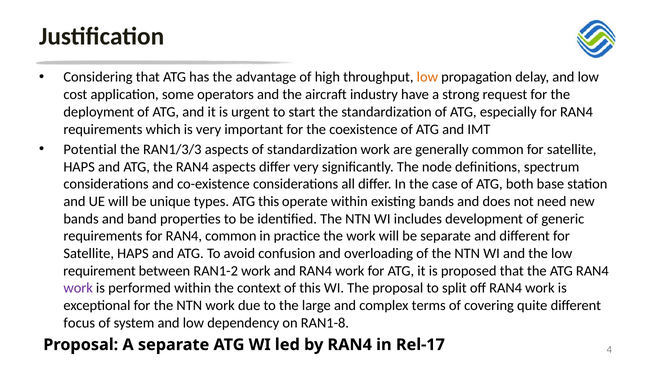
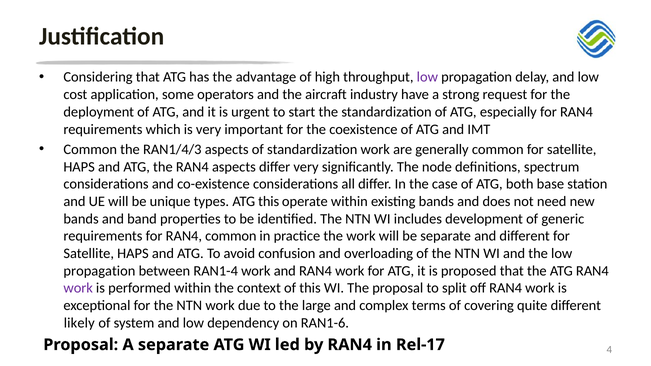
low colour: orange -> purple (427, 77)
Potential: Potential -> Common (90, 150)
RAN1/3/3: RAN1/3/3 -> RAN1/4/3 (172, 150)
requirement: requirement -> propagation (99, 271)
RAN1-2: RAN1-2 -> RAN1-4 (216, 271)
focus: focus -> likely (79, 323)
RAN1-8: RAN1-8 -> RAN1-6 (325, 323)
